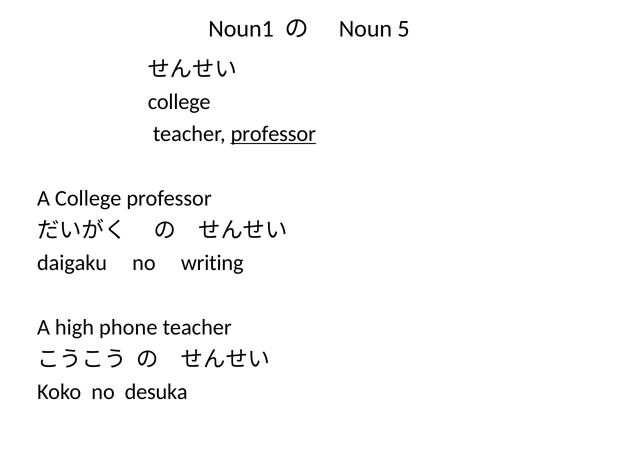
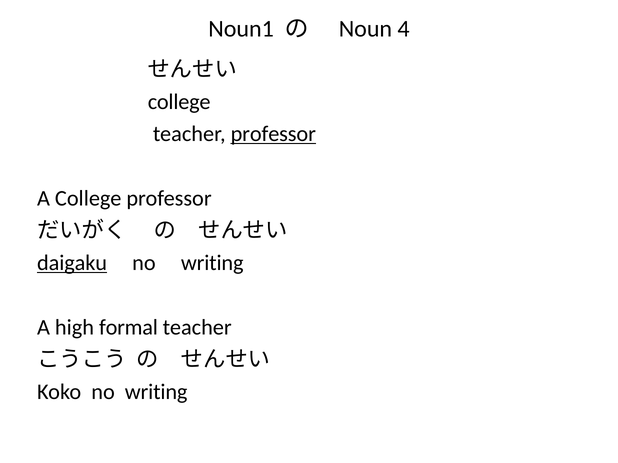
5: 5 -> 4 (404, 29)
daigaku underline: none -> present (72, 263)
phone: phone -> formal (128, 328)
Koko no desuka: desuka -> writing (156, 392)
